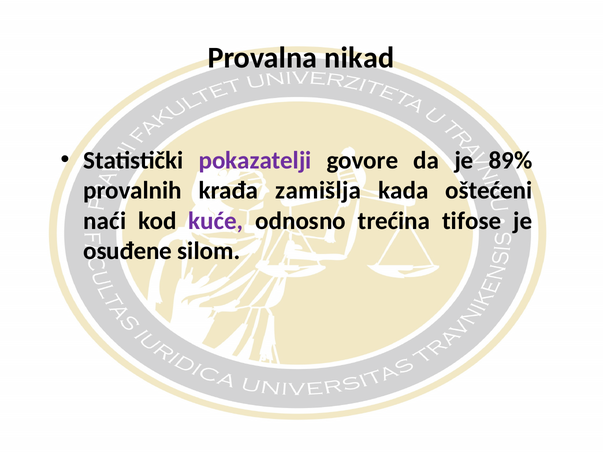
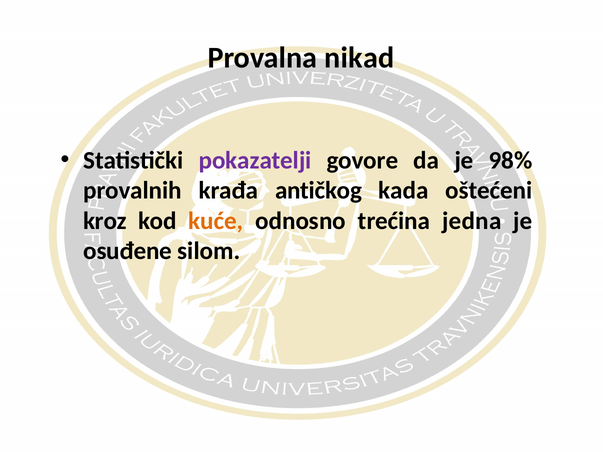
89%: 89% -> 98% (511, 161)
zamišlja: zamišlja -> antičkog (319, 191)
naći: naći -> kroz (105, 221)
kuće colour: purple -> orange (216, 221)
tifose: tifose -> jedna (472, 221)
